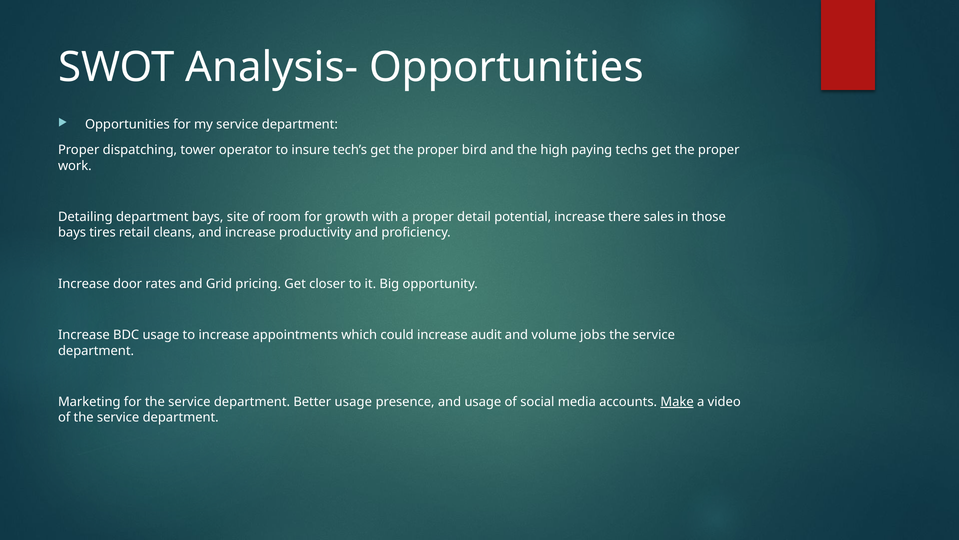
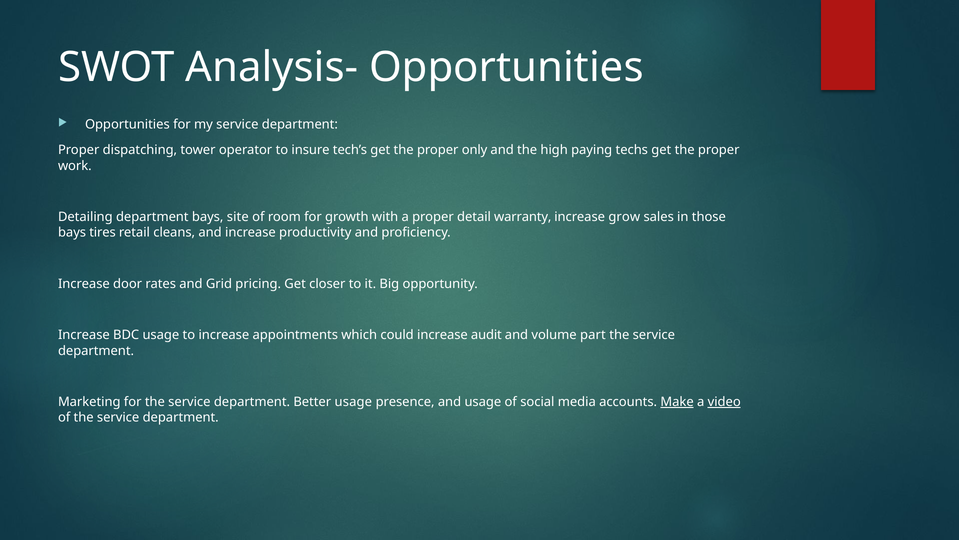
bird: bird -> only (475, 150)
potential: potential -> warranty (523, 217)
there: there -> grow (624, 217)
jobs: jobs -> part (593, 335)
video underline: none -> present (724, 402)
